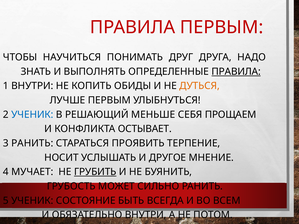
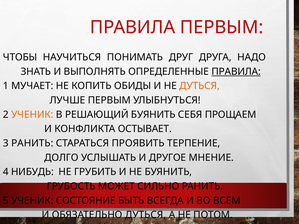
1 ВНУТРИ: ВНУТРИ -> МУЧАЕТ (32, 86)
УЧЕНИК colour: blue -> orange (32, 115)
РЕШАЮЩИЙ МЕНЬШЕ: МЕНЬШЕ -> БУЯНИТЬ (153, 115)
НОСИТ: НОСИТ -> ДОЛГО (61, 158)
МУЧАЕТ: МУЧАЕТ -> НИБУДЬ (32, 172)
ГРУБИТЬ underline: present -> none (95, 172)
ОБЯЗАТЕЛЬНО ВНУТРИ: ВНУТРИ -> ДУТЬСЯ (146, 215)
